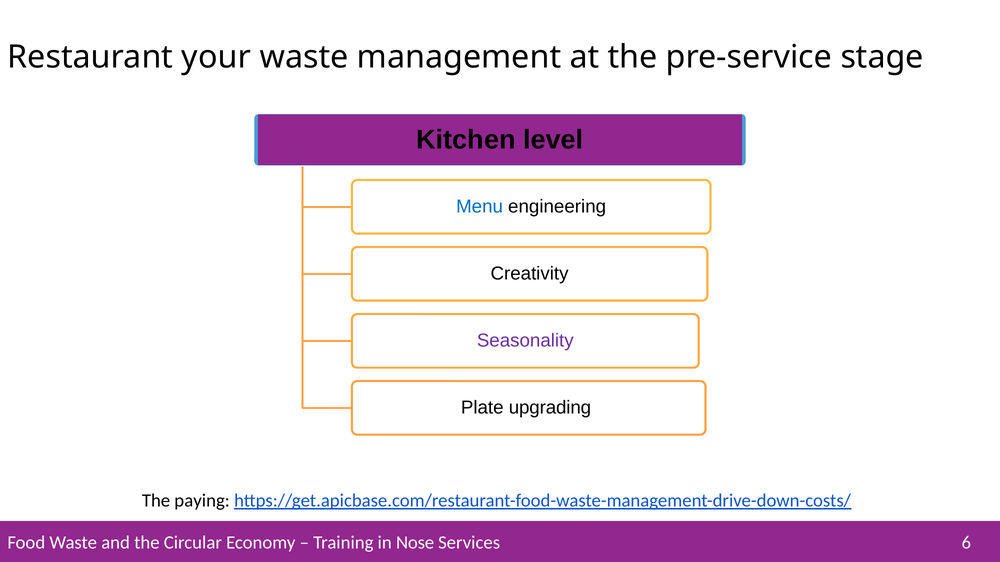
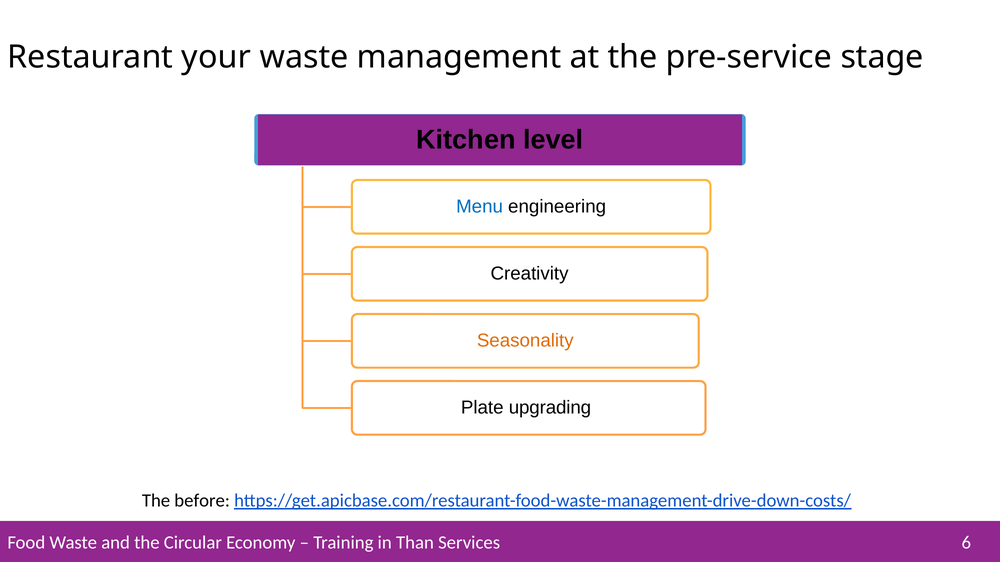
Seasonality colour: purple -> orange (525, 341)
paying: paying -> before (202, 501)
Nose: Nose -> Than (415, 543)
